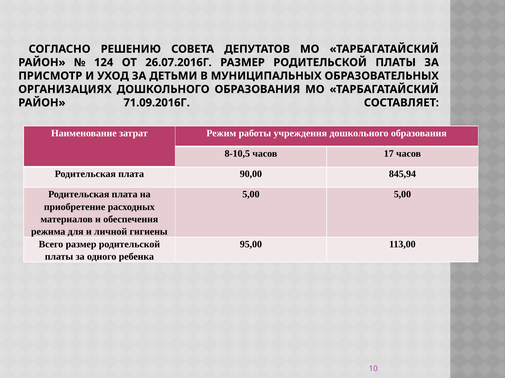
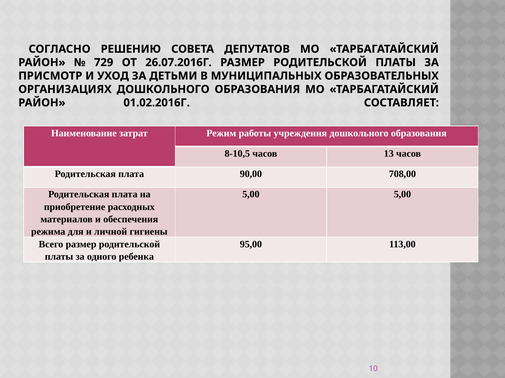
124: 124 -> 729 (104, 63)
71.09.2016Г: 71.09.2016Г -> 01.02.2016Г (157, 103)
17: 17 -> 13 (389, 154)
845,94: 845,94 -> 708,00 (402, 174)
